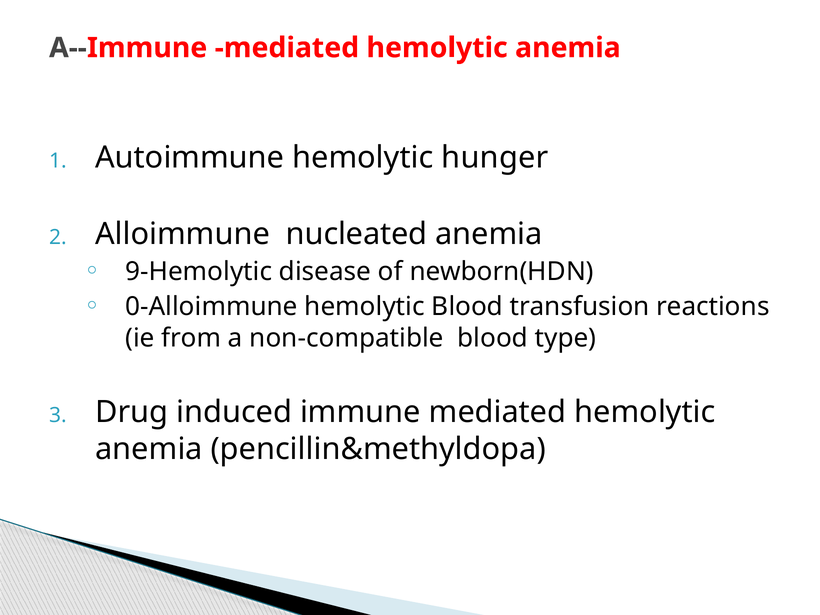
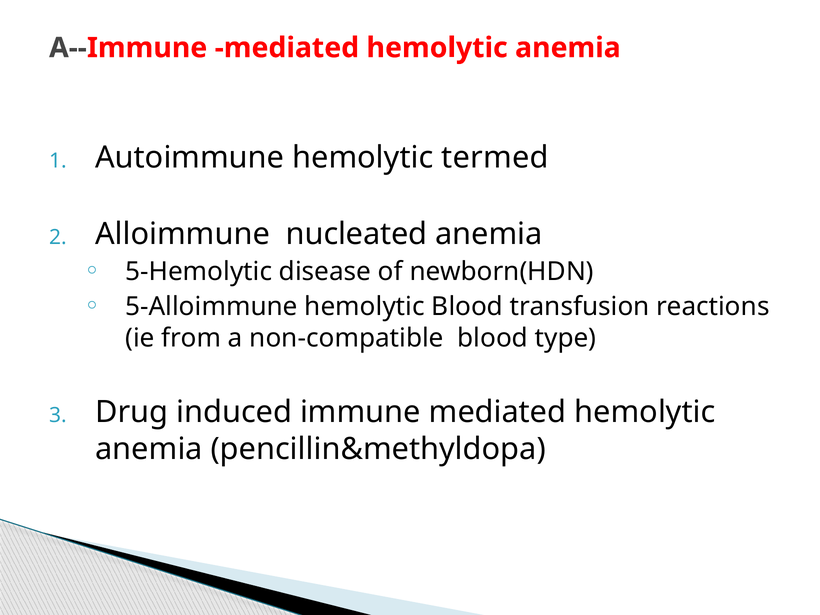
hunger: hunger -> termed (495, 157)
9-Hemolytic: 9-Hemolytic -> 5-Hemolytic (199, 272)
0-Alloimmune: 0-Alloimmune -> 5-Alloimmune (212, 307)
